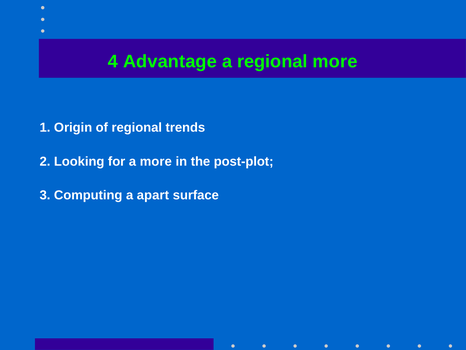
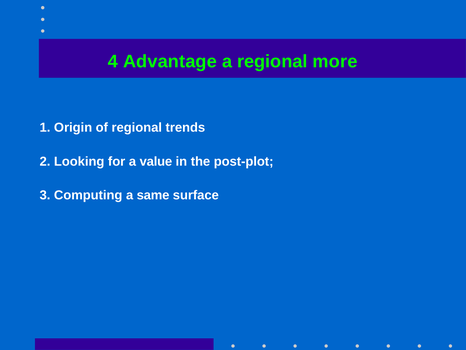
a more: more -> value (156, 161)
apart: apart -> same (153, 195)
